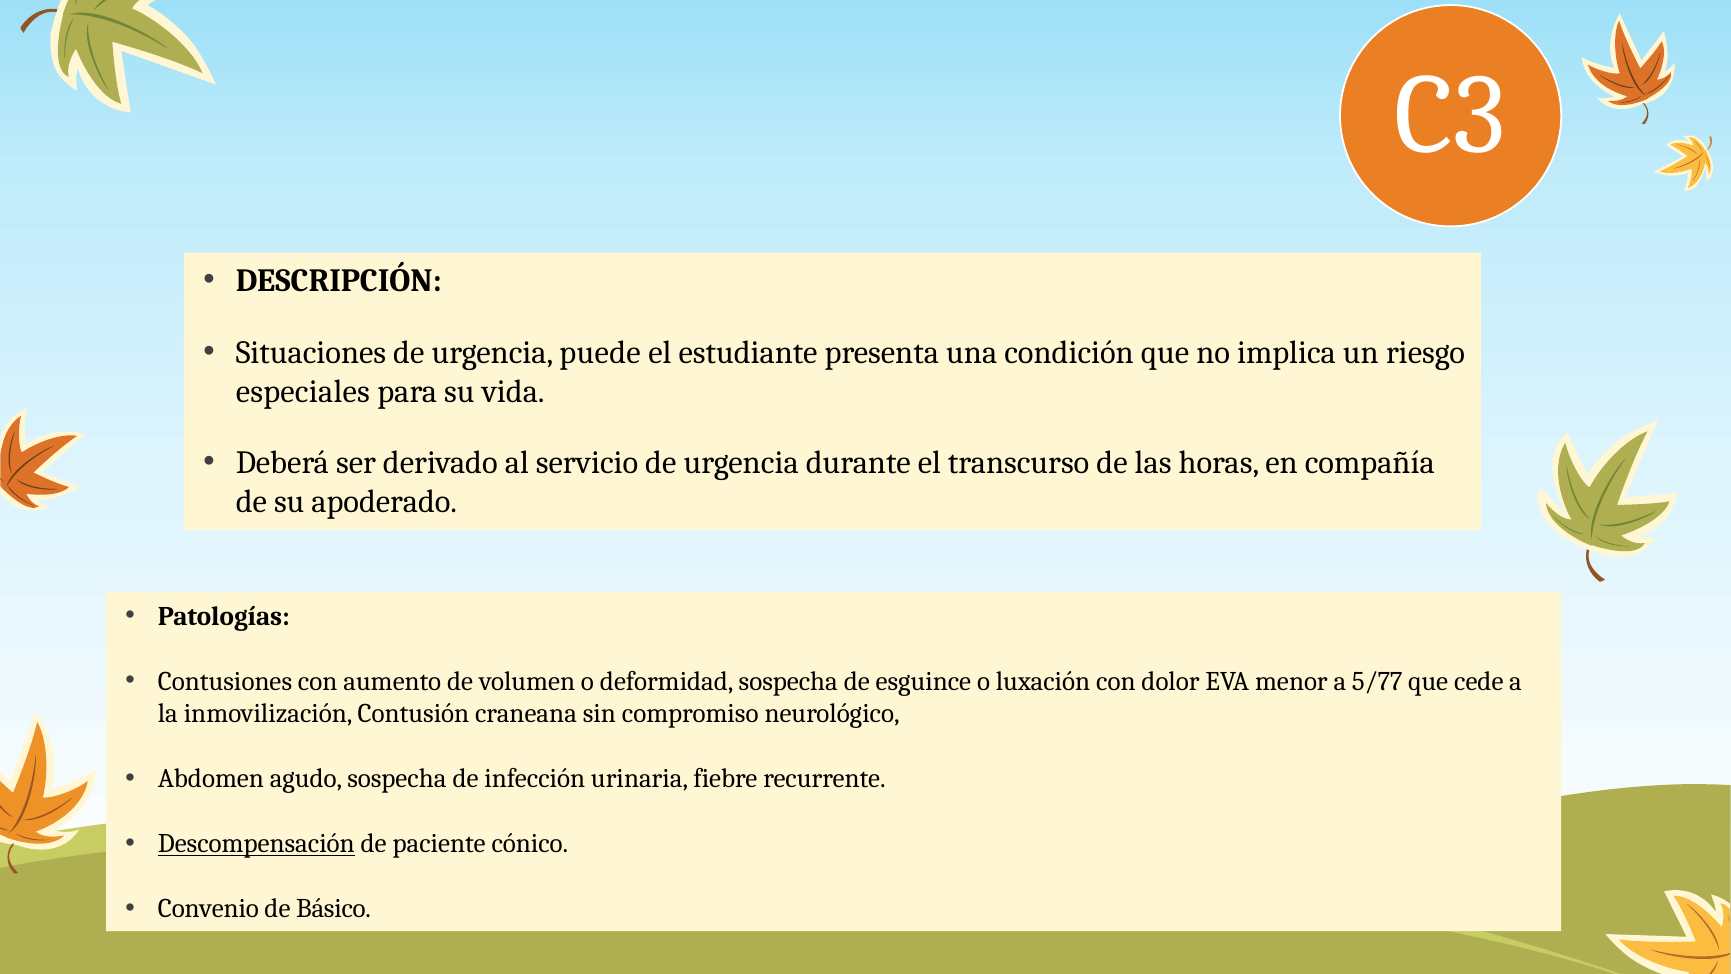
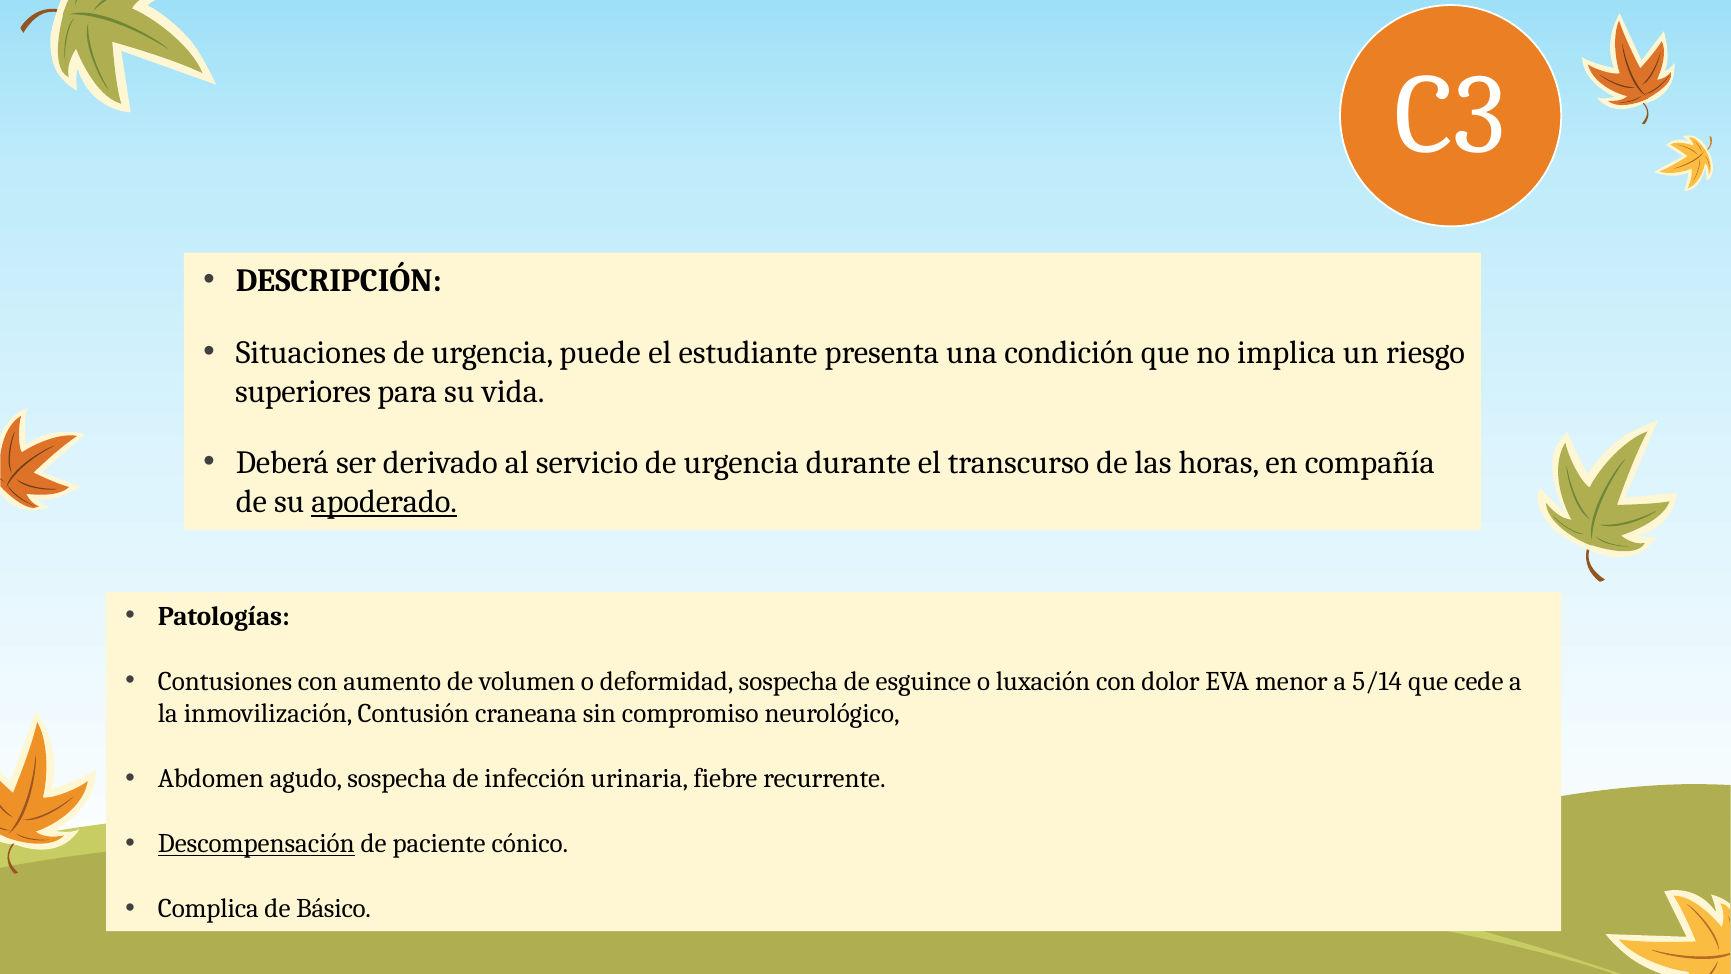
especiales: especiales -> superiores (303, 391)
apoderado underline: none -> present (384, 502)
5/77: 5/77 -> 5/14 (1377, 681)
Convenio: Convenio -> Complica (208, 908)
